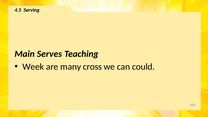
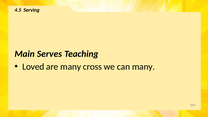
Week: Week -> Loved (33, 67)
can could: could -> many (143, 67)
